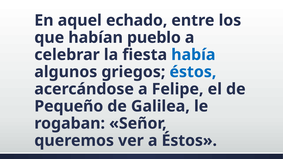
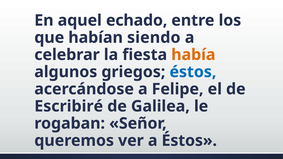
pueblo: pueblo -> siendo (154, 38)
había colour: blue -> orange (193, 55)
Pequeño: Pequeño -> Escribiré (69, 106)
